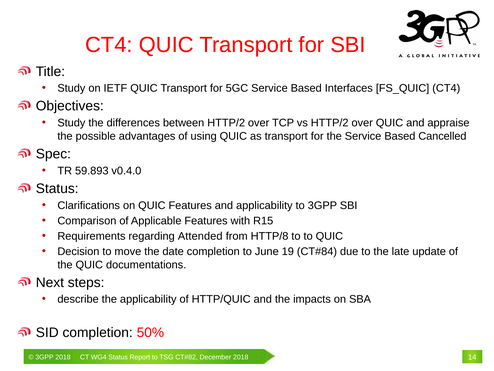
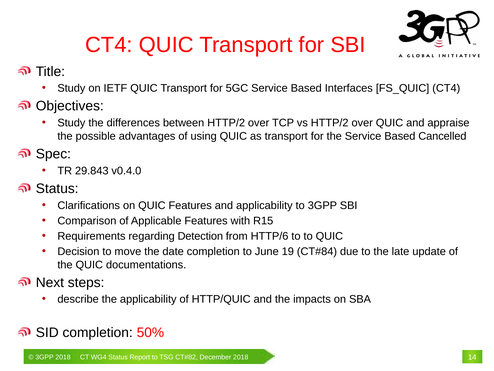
59.893: 59.893 -> 29.843 (92, 171)
Attended: Attended -> Detection (200, 236)
HTTP/8: HTTP/8 -> HTTP/6 (270, 236)
